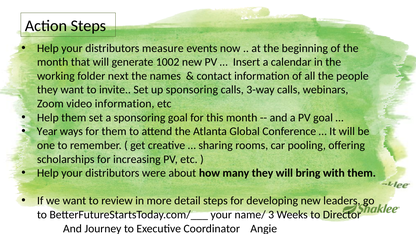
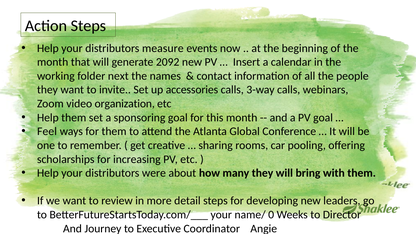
1002: 1002 -> 2092 (168, 62)
up sponsoring: sponsoring -> accessories (192, 90)
video information: information -> organization (125, 104)
Year: Year -> Feel (47, 131)
3: 3 -> 0 (271, 215)
